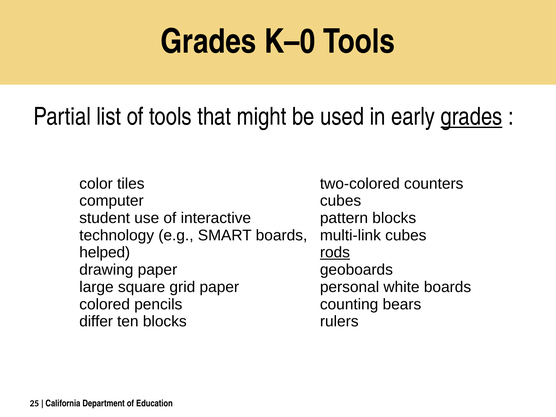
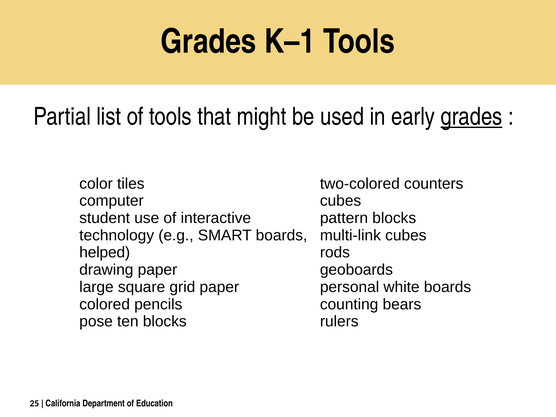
K–0: K–0 -> K–1 (290, 41)
rods underline: present -> none (335, 253)
differ: differ -> pose (96, 321)
